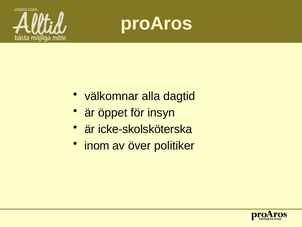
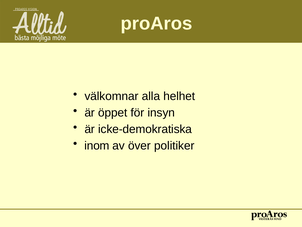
dagtid: dagtid -> helhet (179, 96)
icke-skolsköterska: icke-skolsköterska -> icke-demokratiska (145, 129)
